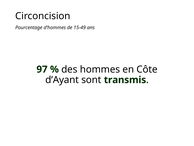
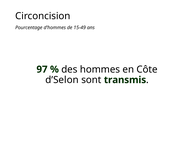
d’Ayant: d’Ayant -> d’Selon (62, 80)
